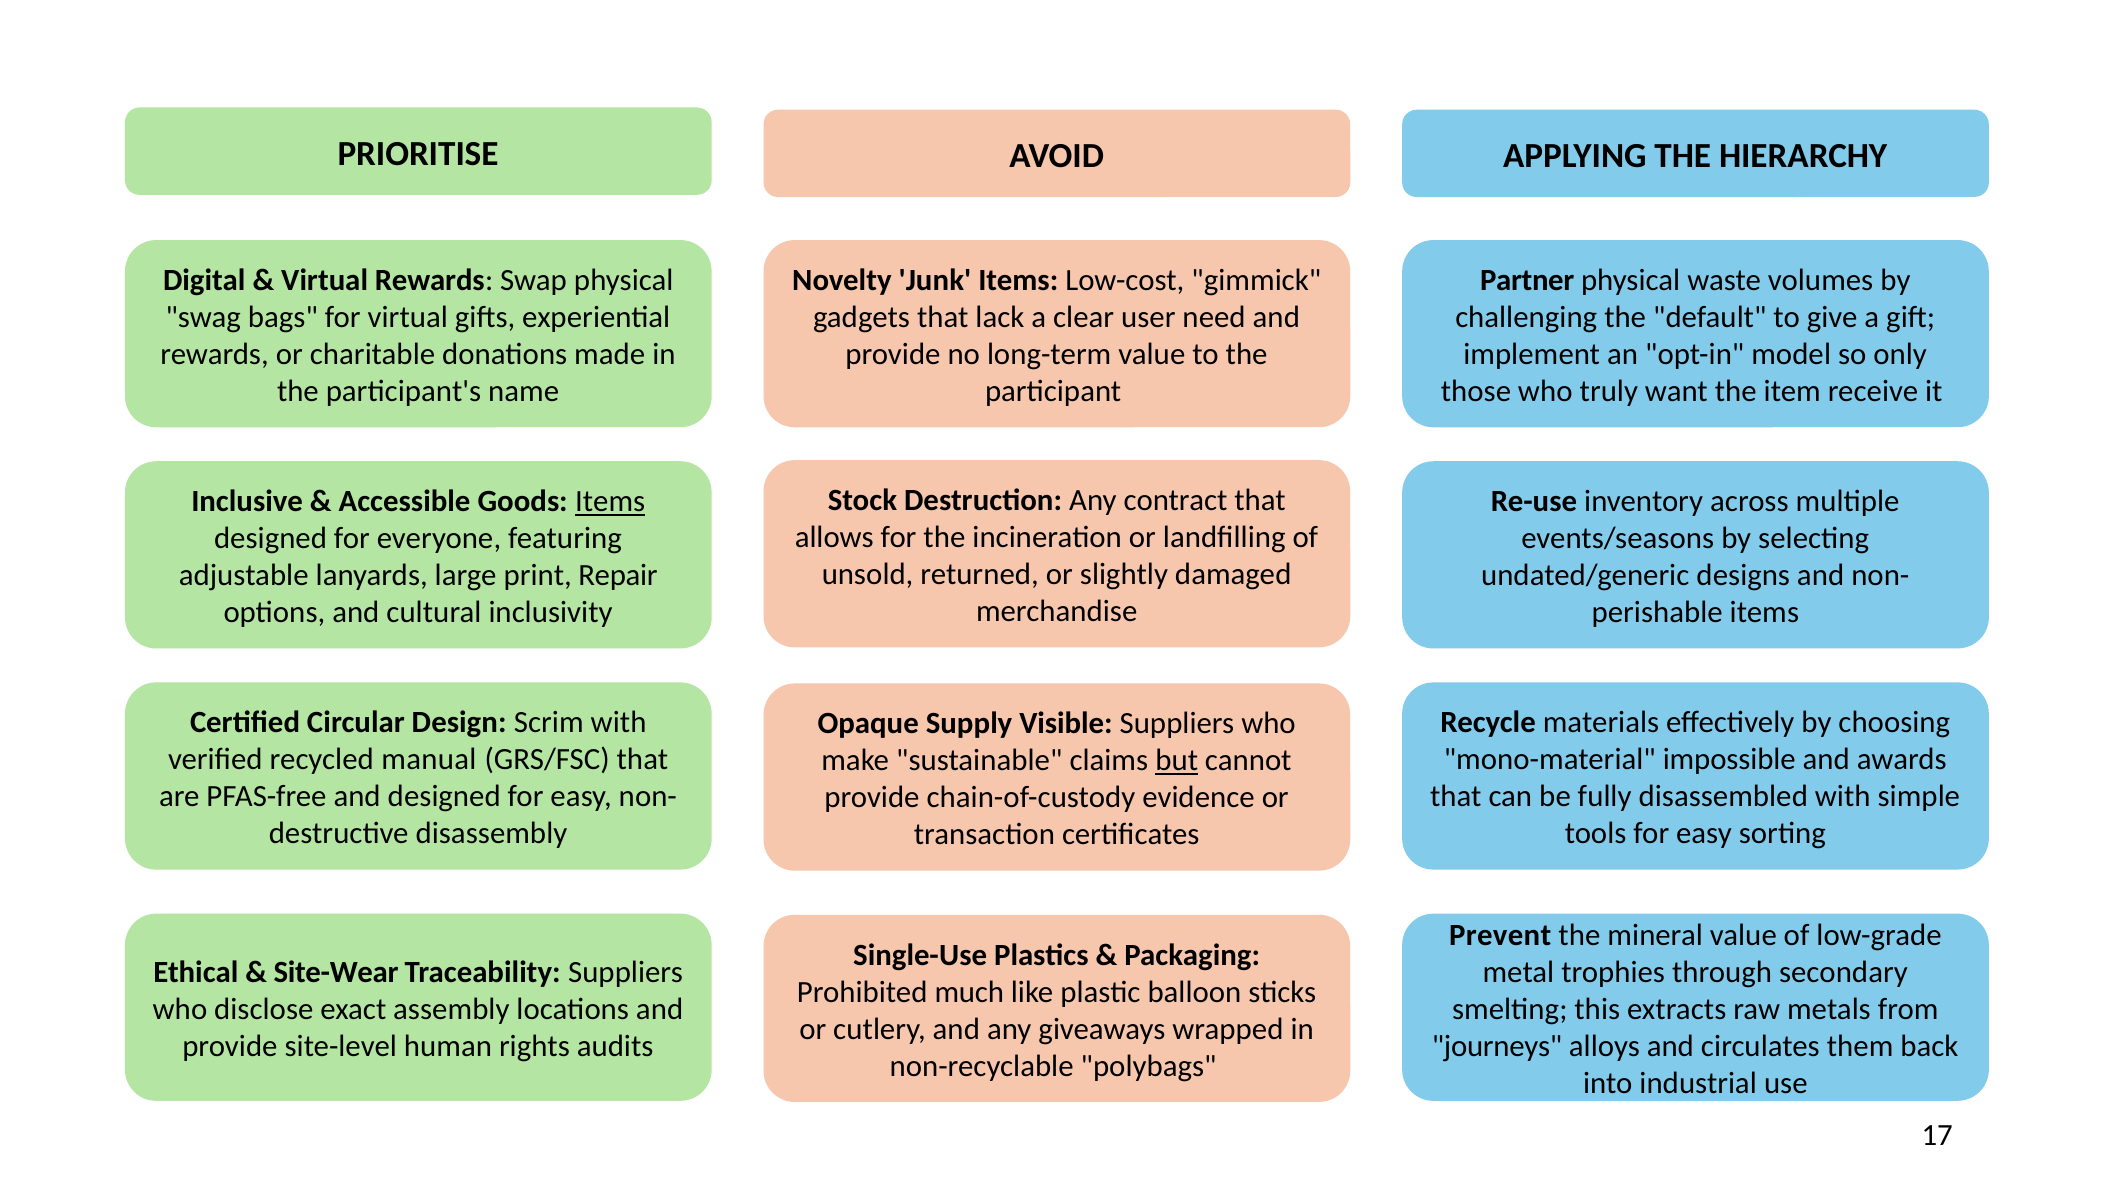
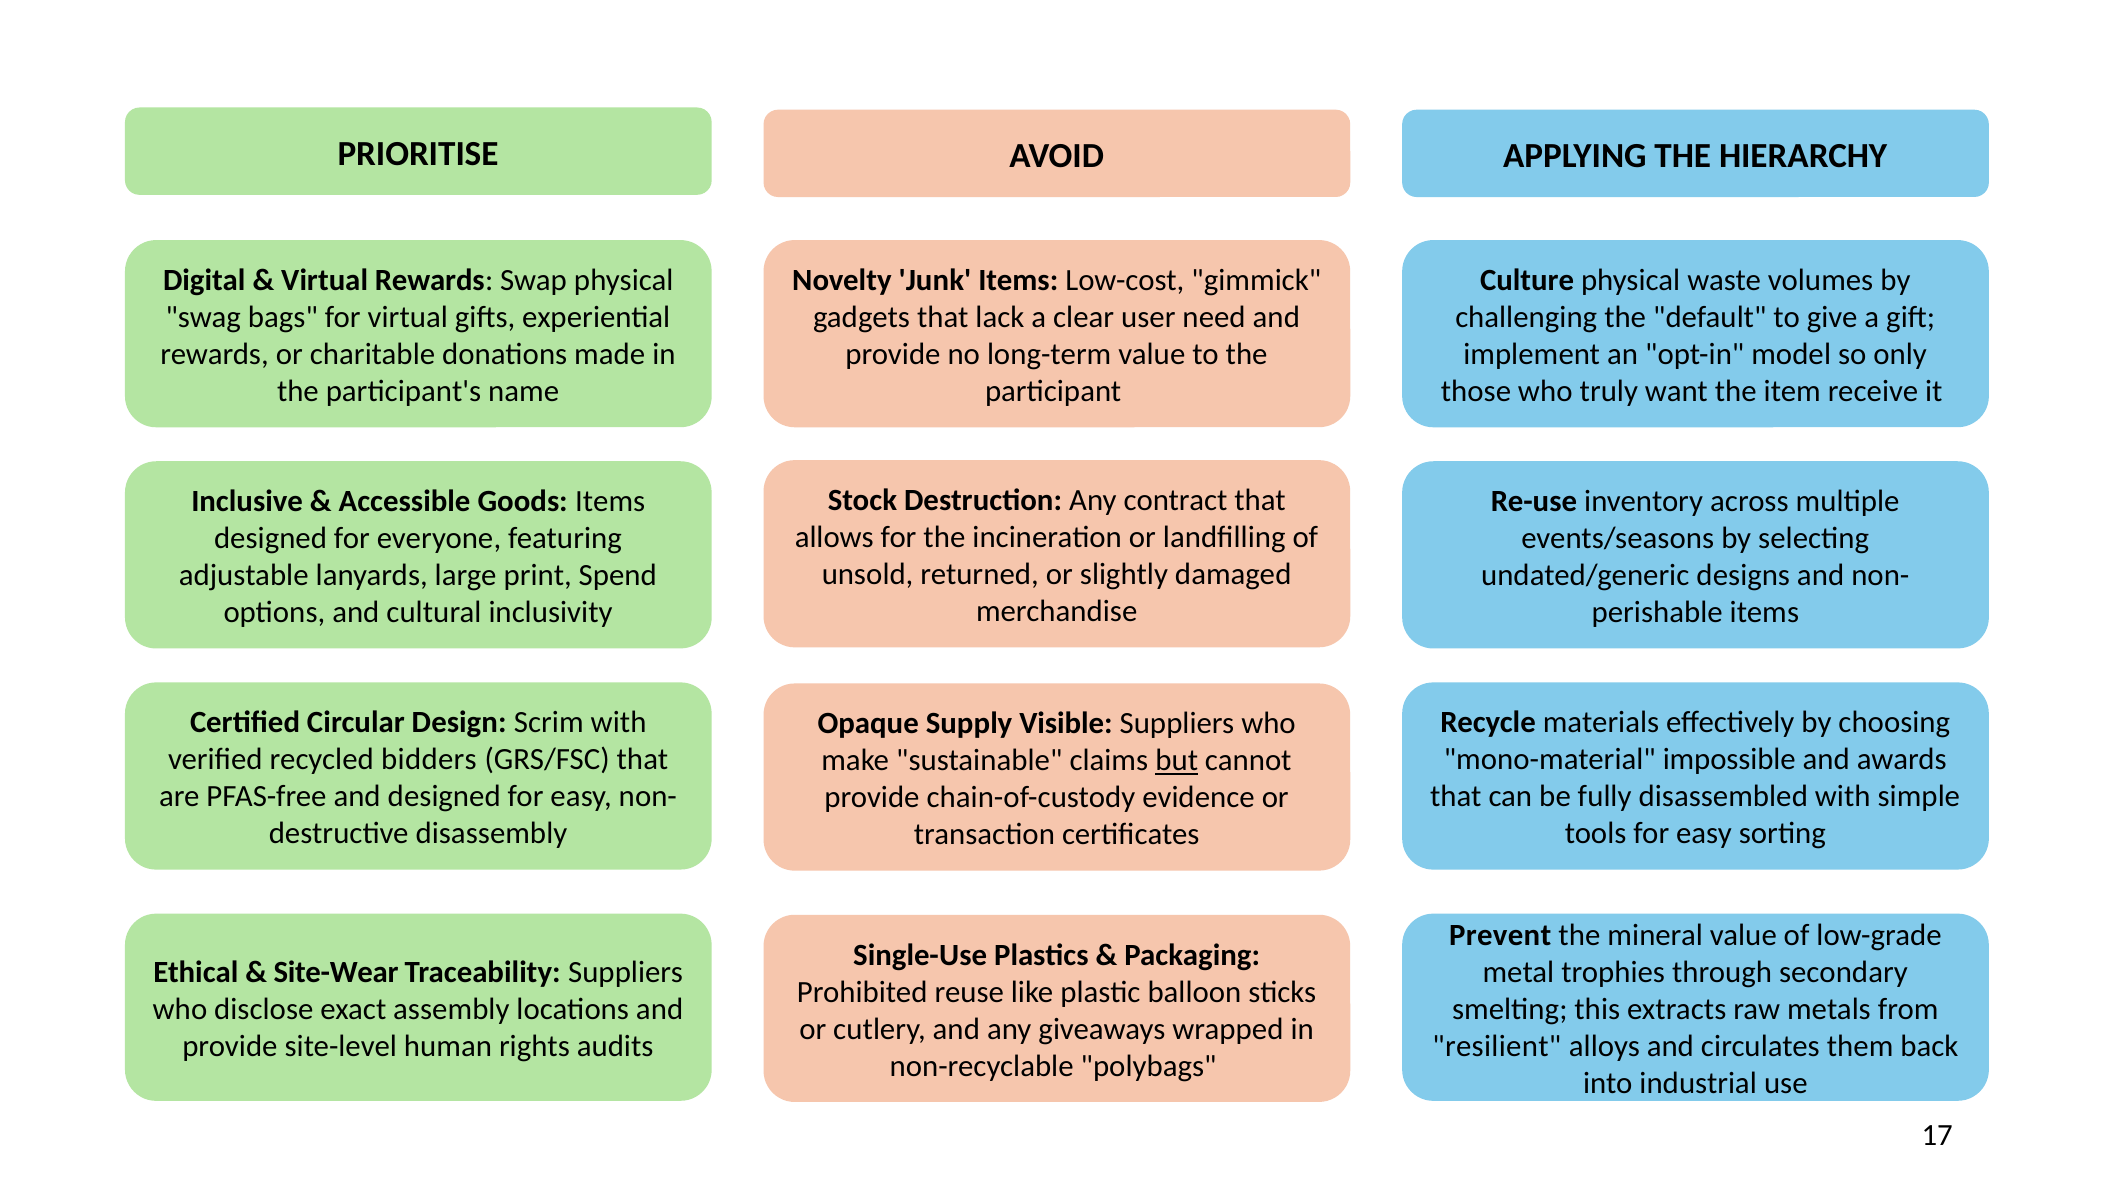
Partner: Partner -> Culture (1527, 280)
Items underline: present -> none (610, 501)
Repair: Repair -> Spend (618, 576)
manual: manual -> bidders (429, 760)
much: much -> reuse (969, 992)
journeys: journeys -> resilient (1497, 1046)
